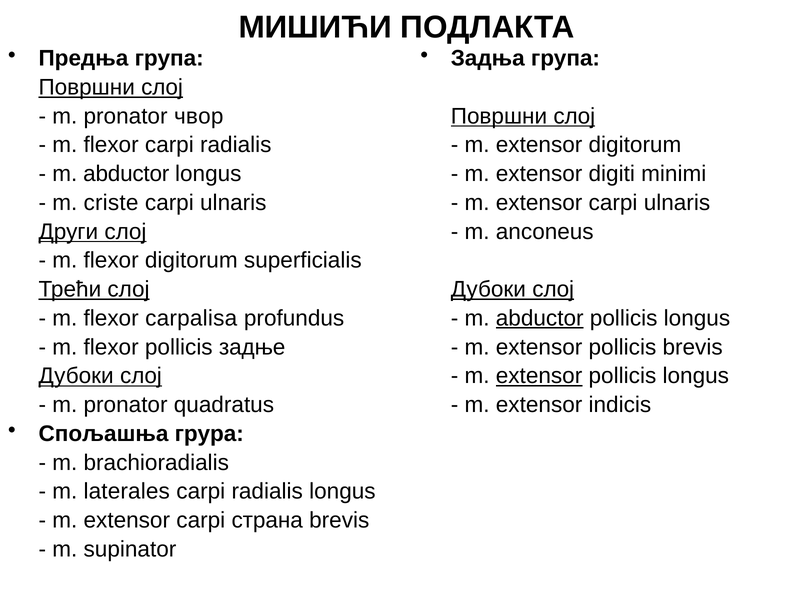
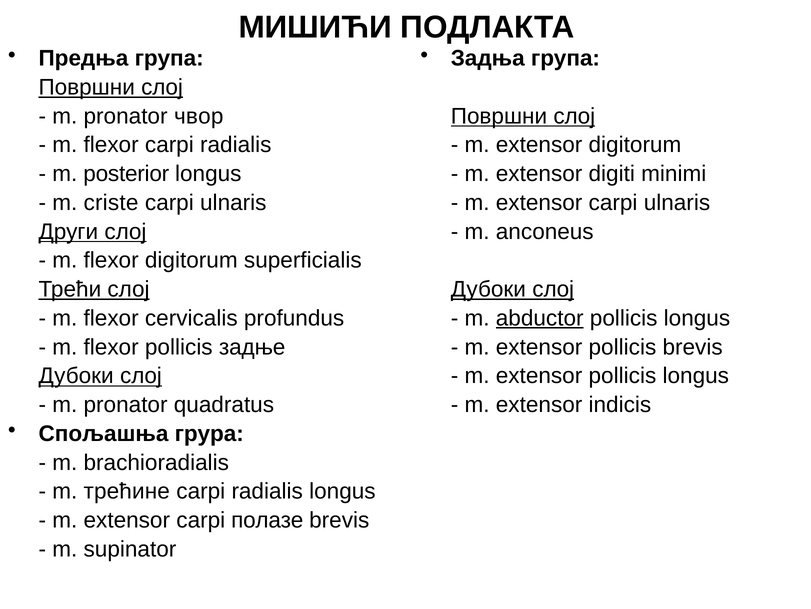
abductor: abductor -> posterior (126, 174)
carpalisa: carpalisa -> cervicalis (191, 318)
extensor underline: present -> none (539, 375)
laterales: laterales -> трећине (127, 491)
стрaнa: стрaнa -> полазе (267, 520)
